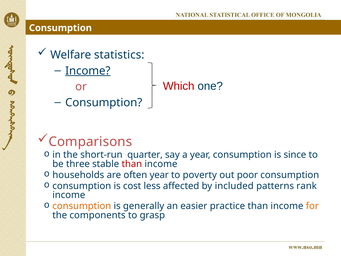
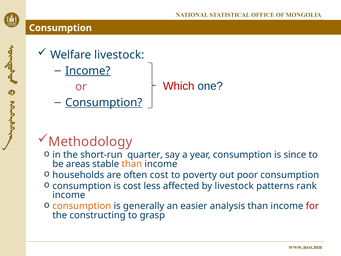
Welfare statistics: statistics -> livestock (119, 55)
Consumption underline: none -> present (104, 103)
Comparisons: Comparisons -> Methodology (90, 142)
three: three -> areas (78, 164)
than colour: red -> orange (132, 164)
often year: year -> cost (159, 175)
by included: included -> livestock (234, 186)
practice: practice -> analysis (227, 206)
for colour: orange -> red (312, 206)
components: components -> constructing (98, 215)
